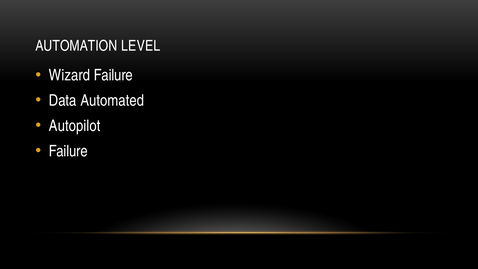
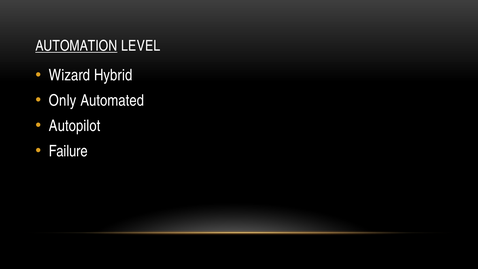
AUTOMATION underline: none -> present (76, 46)
Wizard Failure: Failure -> Hybrid (113, 75)
Data: Data -> Only (63, 101)
